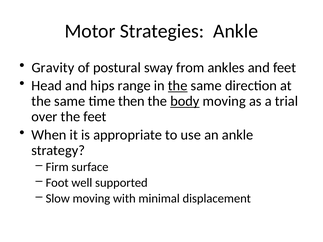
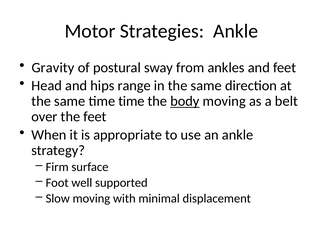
the underline: present -> none (178, 86)
time then: then -> time (131, 101)
trial: trial -> belt (286, 101)
